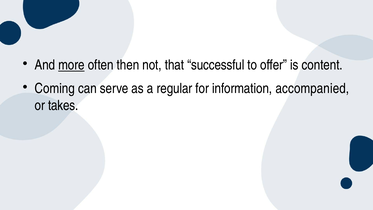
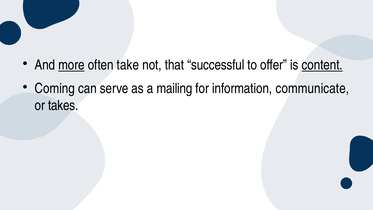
then: then -> take (128, 65)
content underline: none -> present (322, 65)
regular: regular -> mailing (174, 89)
accompanied: accompanied -> communicate (312, 89)
